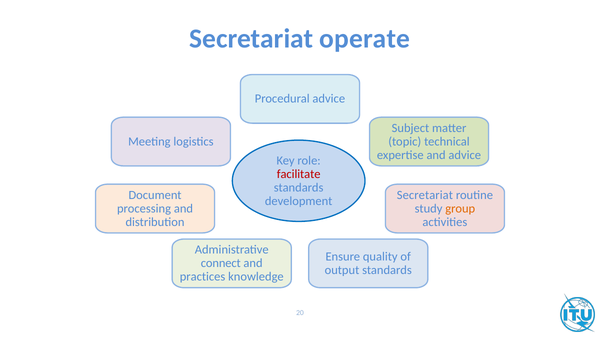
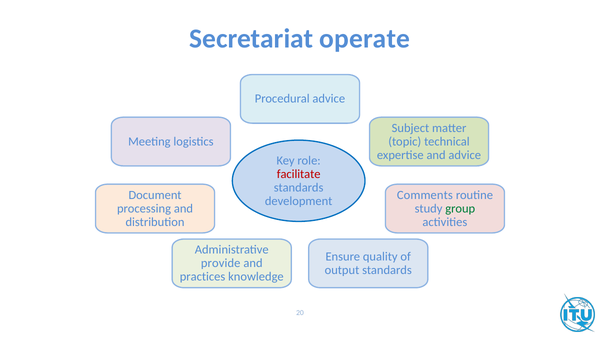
Secretariat: Secretariat -> Comments (425, 195)
group colour: orange -> green (460, 209)
connect: connect -> provide (221, 264)
